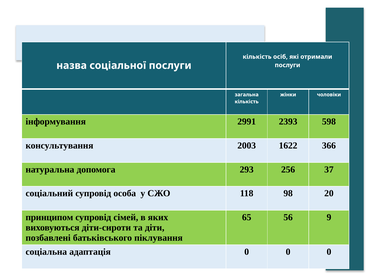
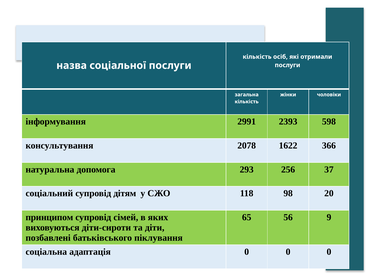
2003: 2003 -> 2078 (247, 146)
особа: особа -> дітям (125, 194)
